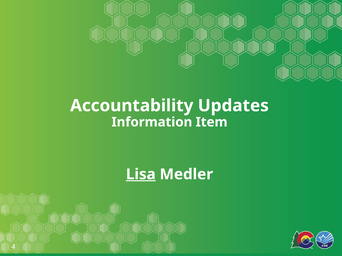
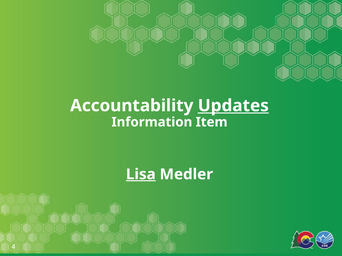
Updates underline: none -> present (233, 106)
